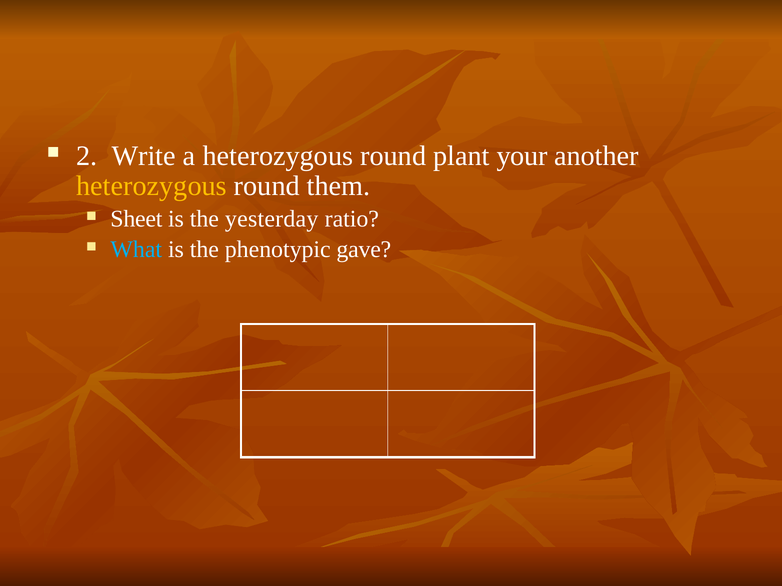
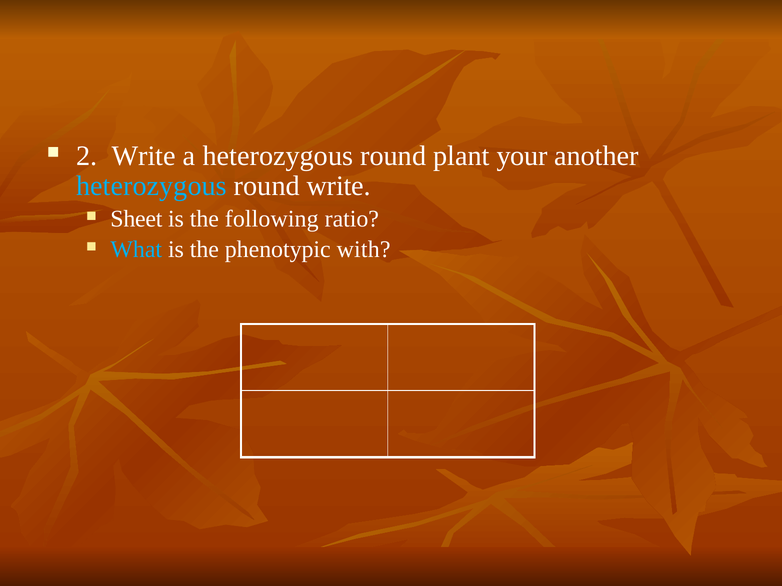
heterozygous colour: yellow -> light blue (152, 186)
round them: them -> write (339, 186)
yesterday: yesterday -> following (272, 219)
gave: gave -> with (364, 250)
